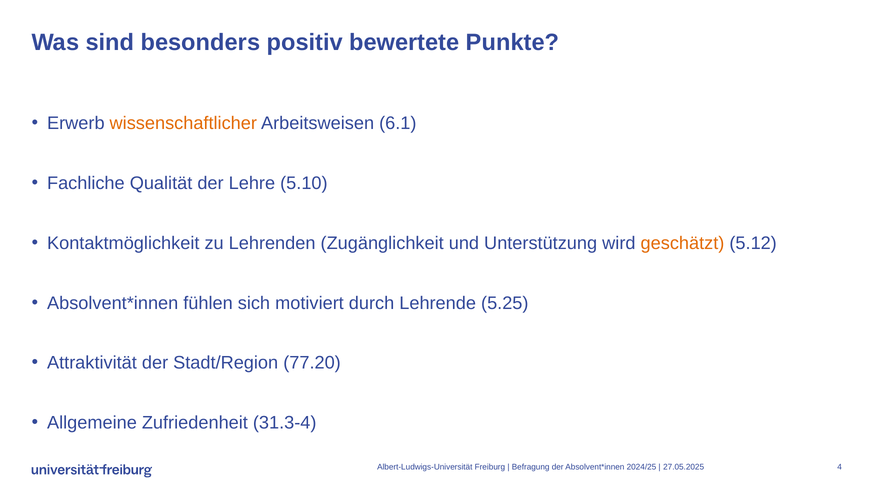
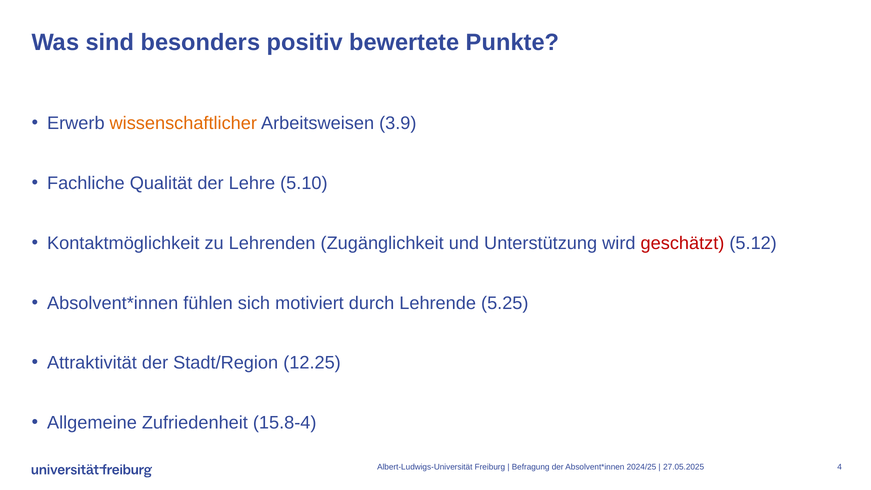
6.1: 6.1 -> 3.9 (398, 123)
geschätzt colour: orange -> red (682, 243)
77.20: 77.20 -> 12.25 (312, 363)
31.3-4: 31.3-4 -> 15.8-4 (285, 423)
